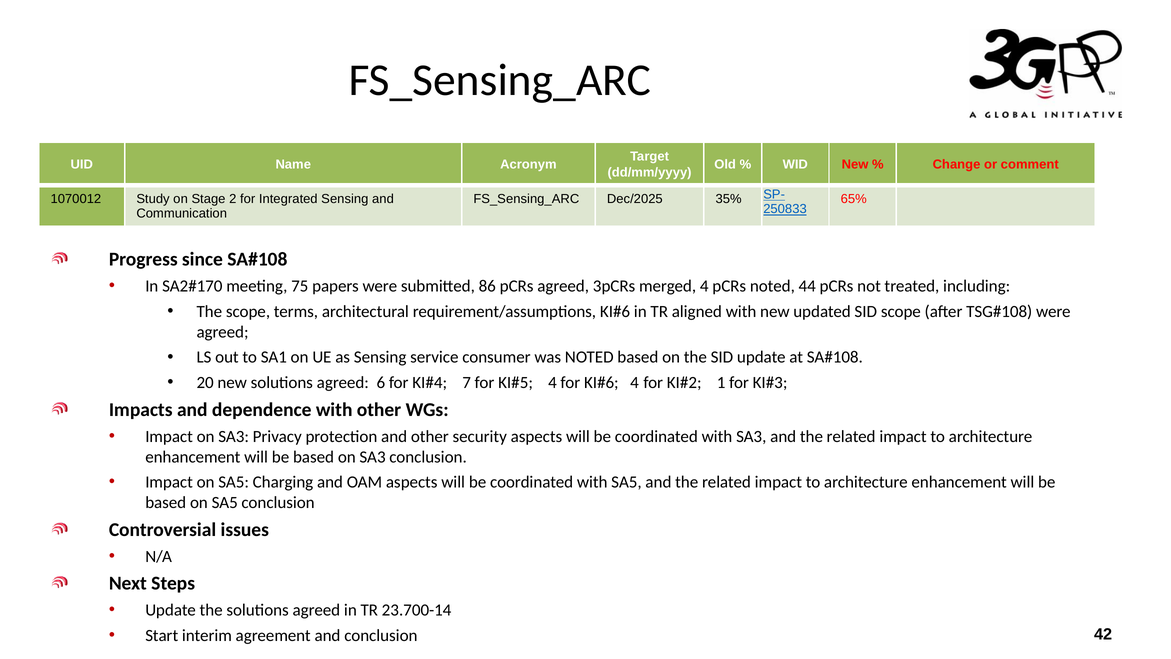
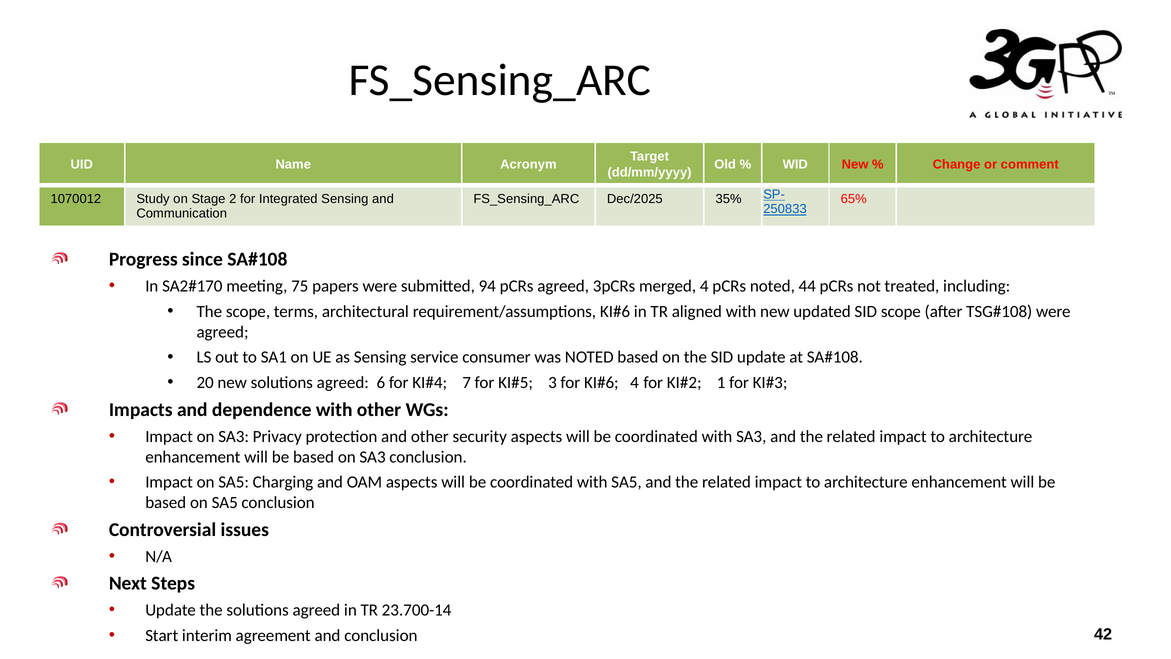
86: 86 -> 94 (487, 286)
4: 4 -> 3 (553, 383)
